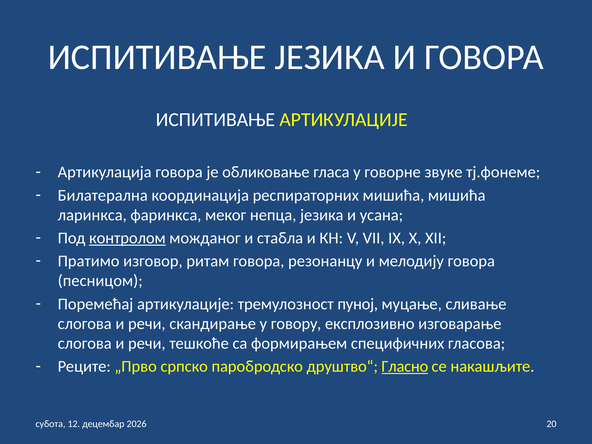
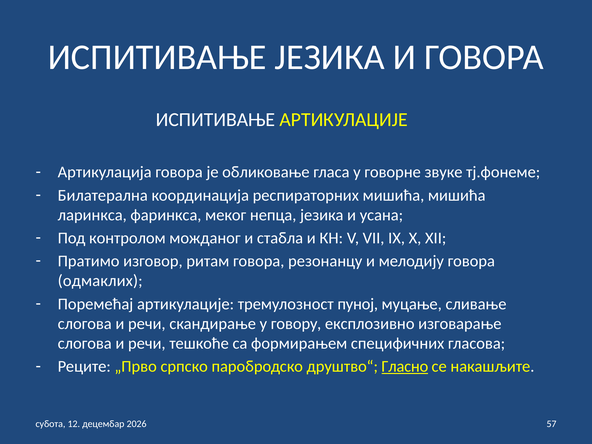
контролом underline: present -> none (127, 238)
песницом: песницом -> одмаклих (100, 281)
20: 20 -> 57 (551, 424)
